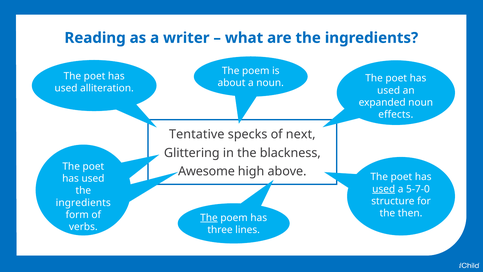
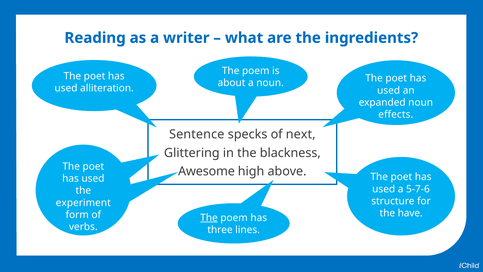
Tentative: Tentative -> Sentence (197, 134)
used underline: present -> none (384, 189)
5-7-0: 5-7-0 -> 5-7-6 (418, 189)
ingredients: ingredients -> experiment (83, 202)
then: then -> have (410, 213)
